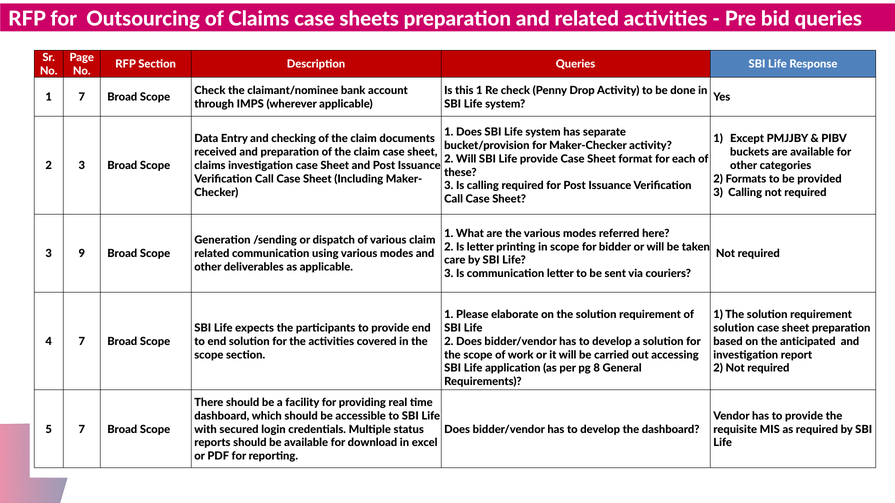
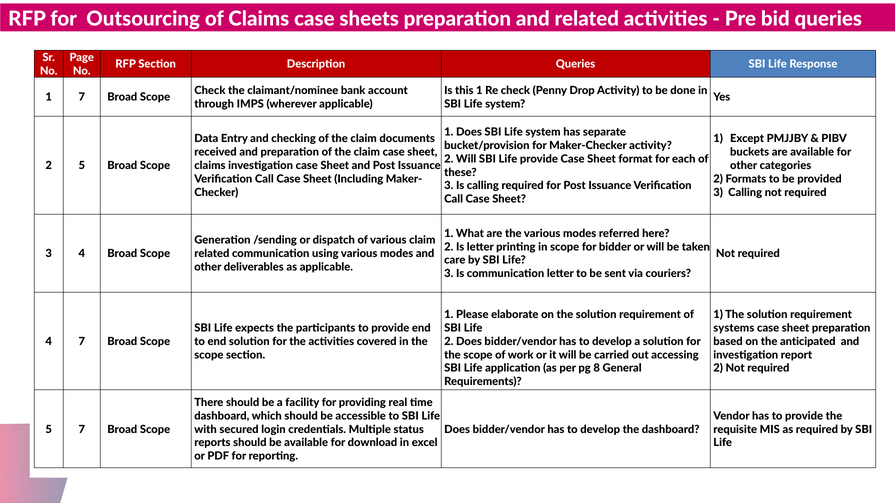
2 3: 3 -> 5 (82, 166)
3 9: 9 -> 4 (82, 254)
solution: solution -> systems (734, 328)
